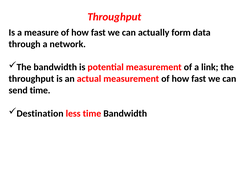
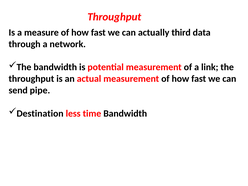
form: form -> third (181, 32)
send time: time -> pipe (40, 90)
